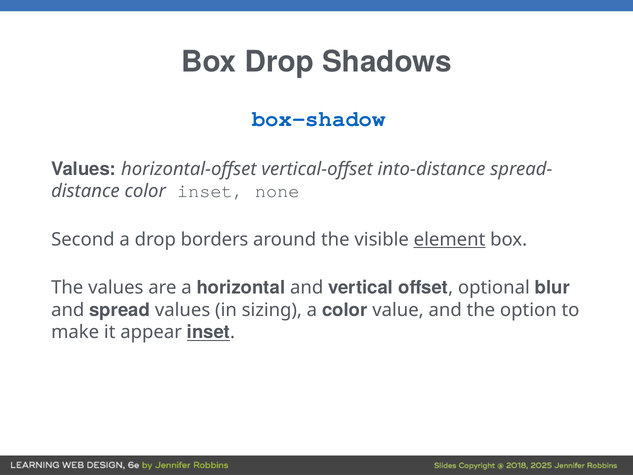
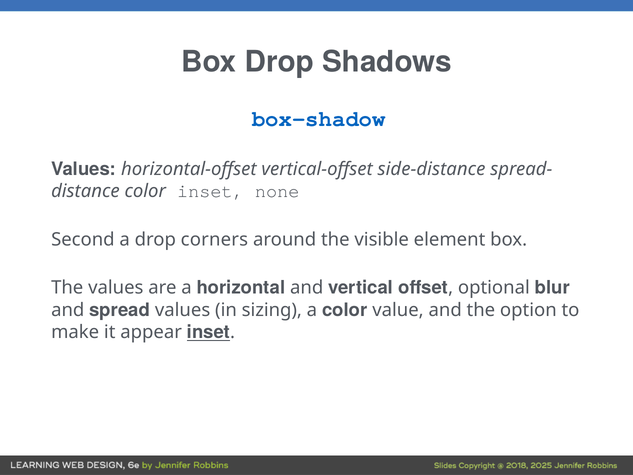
into-distance: into-distance -> side-distance (431, 169)
borders: borders -> corners (214, 239)
element underline: present -> none (450, 239)
